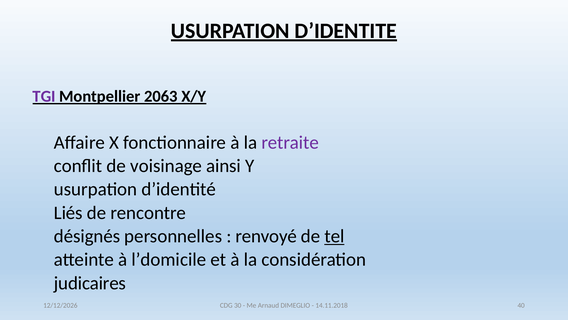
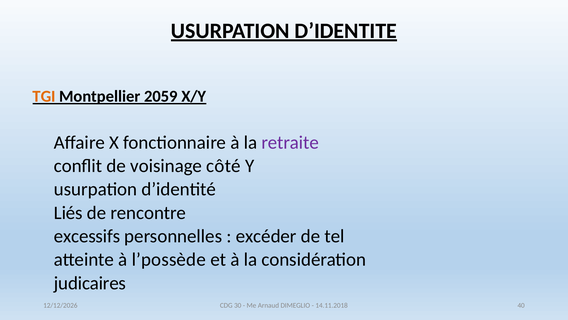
TGI colour: purple -> orange (44, 96)
2063: 2063 -> 2059 (161, 96)
ainsi: ainsi -> côté (223, 166)
désignés: désignés -> excessifs (87, 236)
renvoyé: renvoyé -> excéder (266, 236)
tel underline: present -> none (334, 236)
l’domicile: l’domicile -> l’possède (169, 259)
